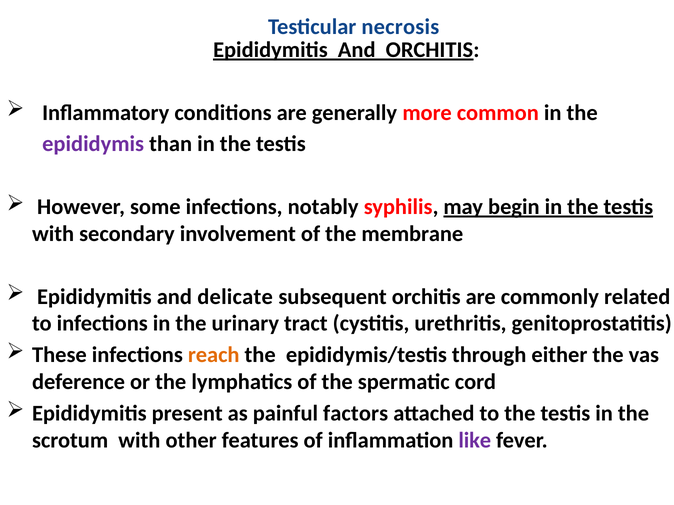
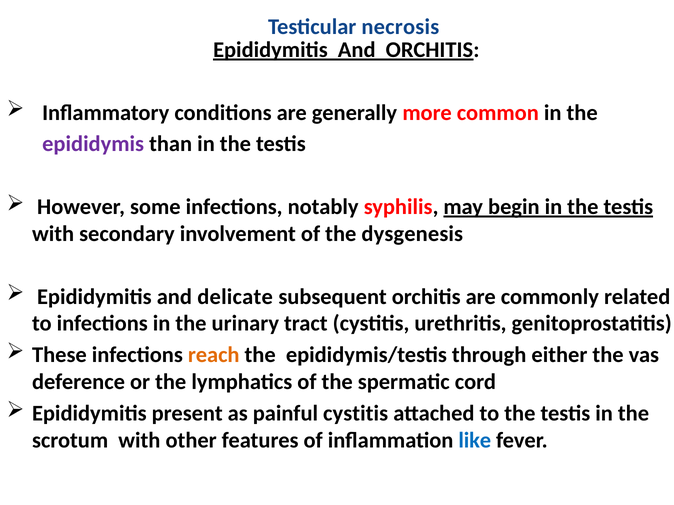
membrane: membrane -> dysgenesis (412, 234)
painful factors: factors -> cystitis (356, 414)
like colour: purple -> blue (475, 441)
